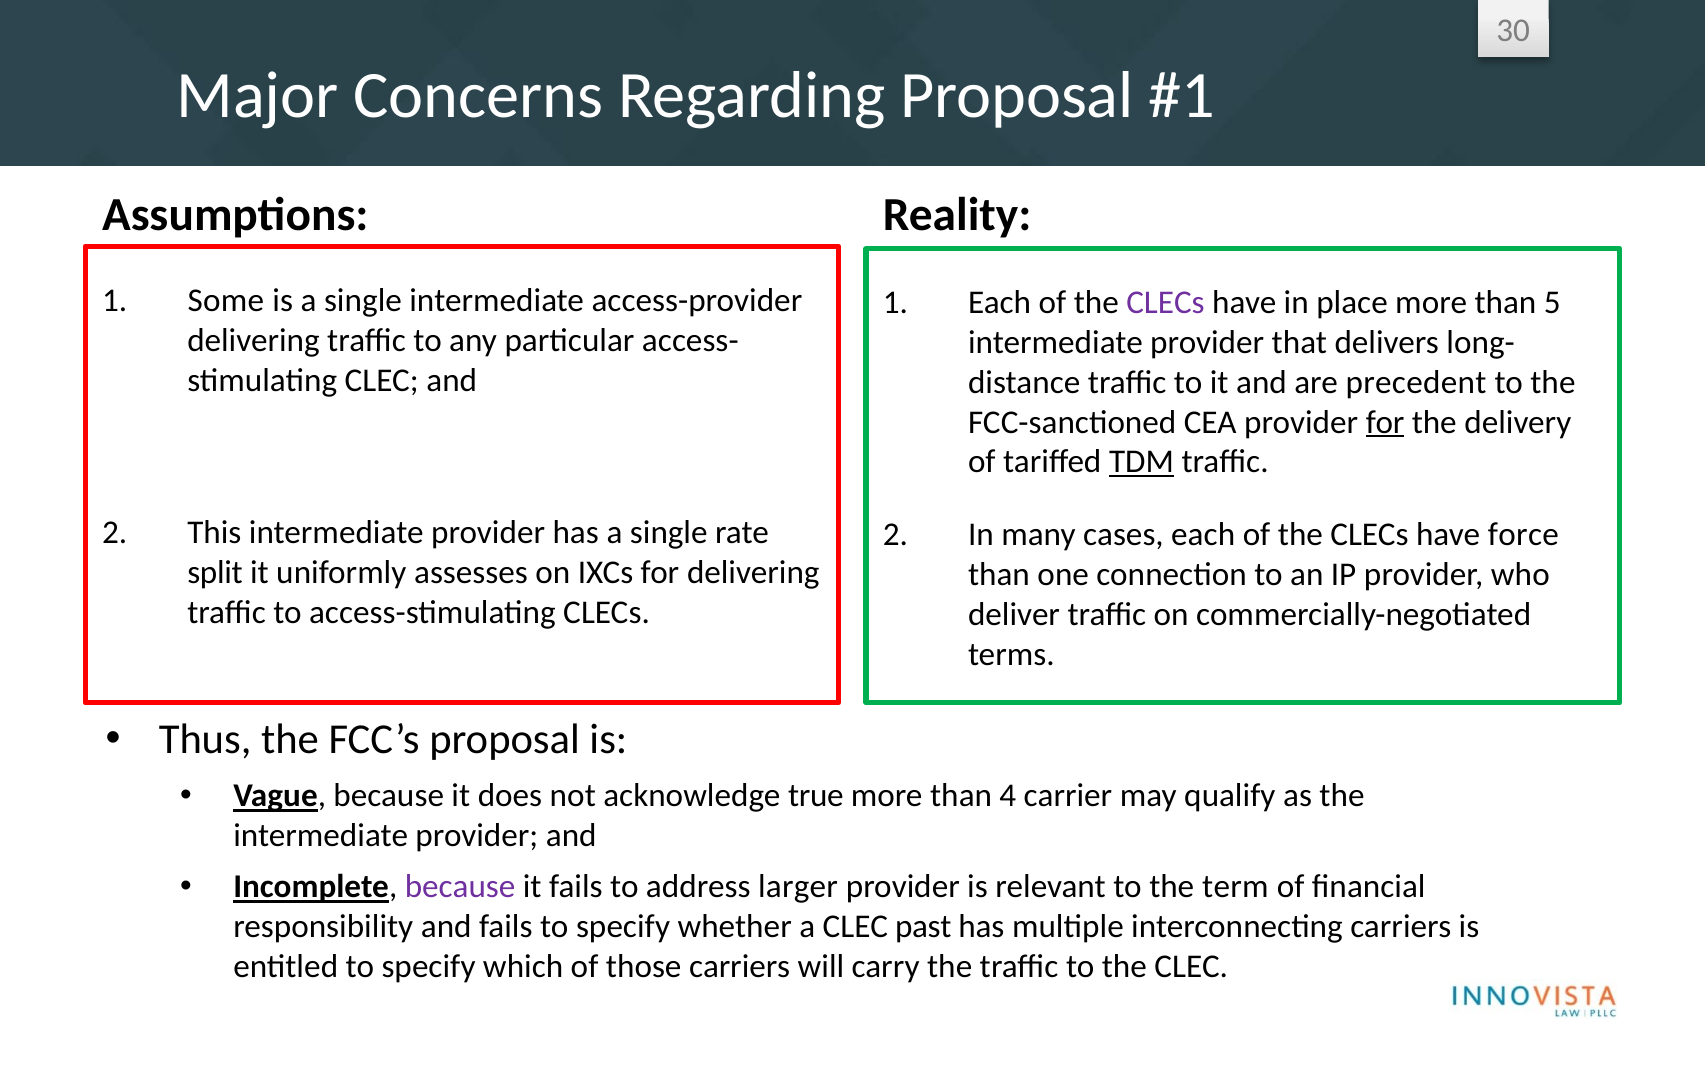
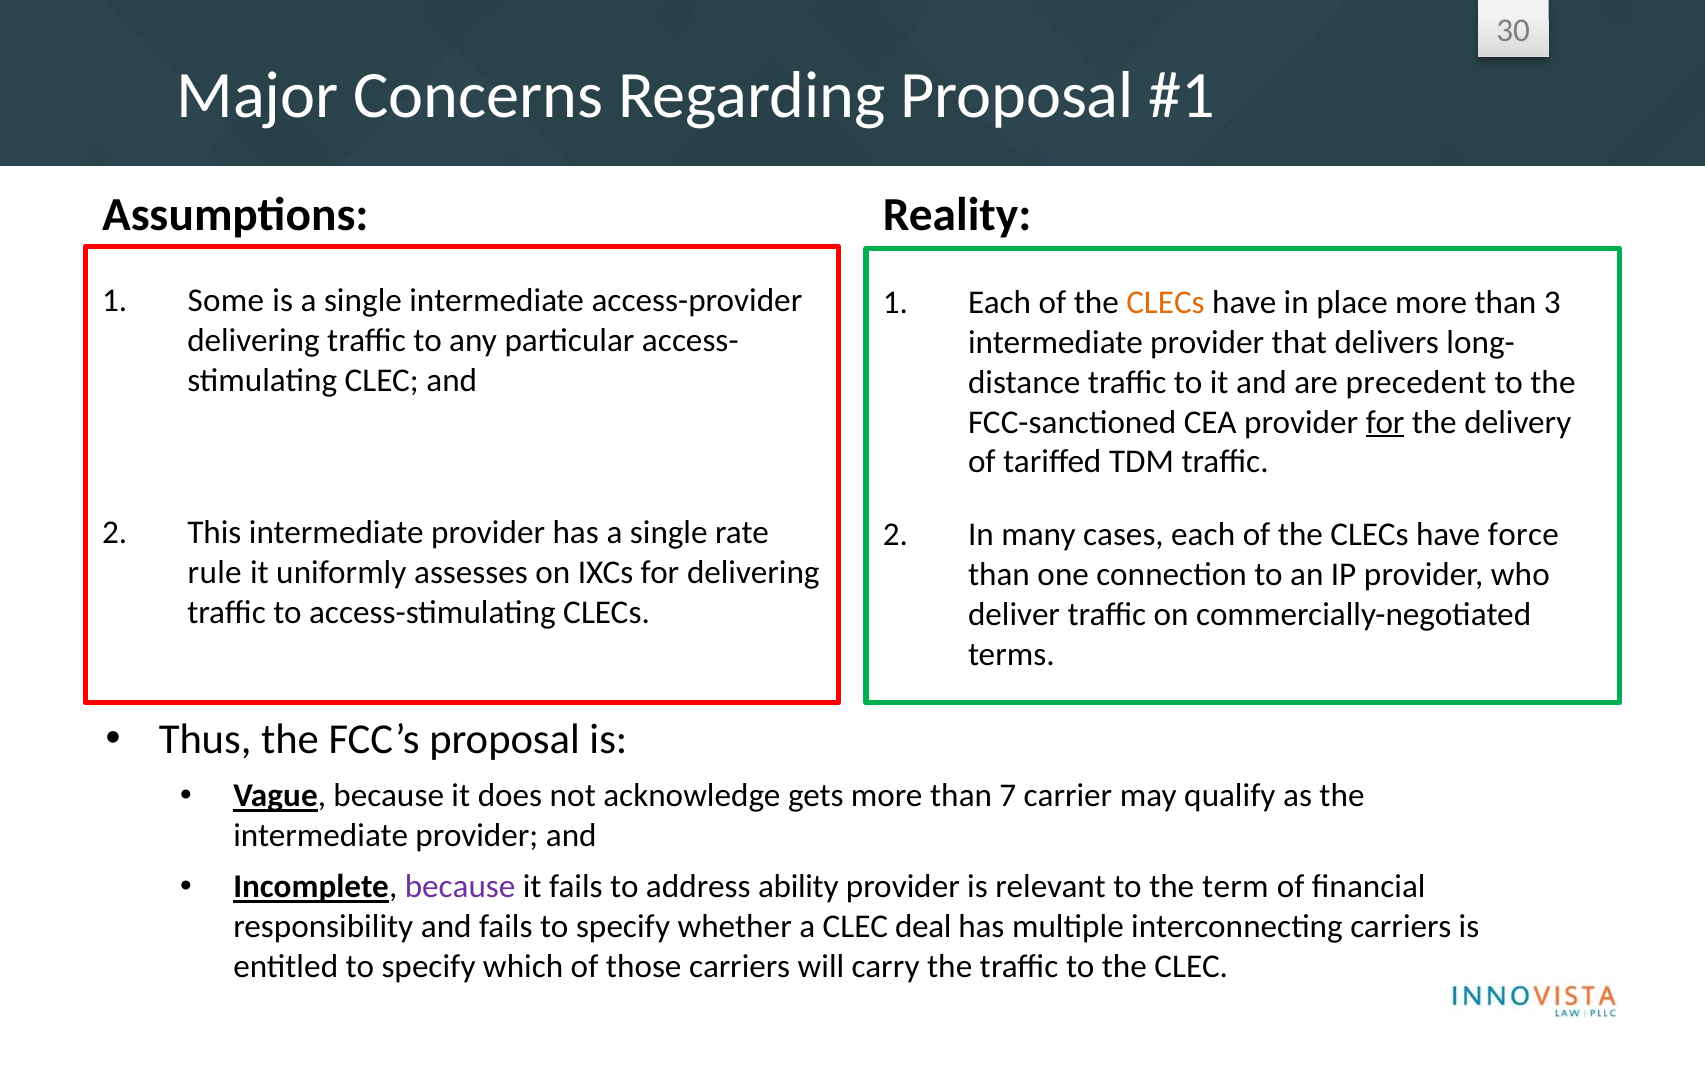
CLECs colour: purple -> orange (1165, 303)
5: 5 -> 3 (1552, 303)
TDM underline: present -> none (1141, 462)
split: split -> rule (215, 573)
true: true -> gets (816, 796)
4: 4 -> 7 (1008, 796)
larger: larger -> ability (798, 887)
past: past -> deal (923, 927)
